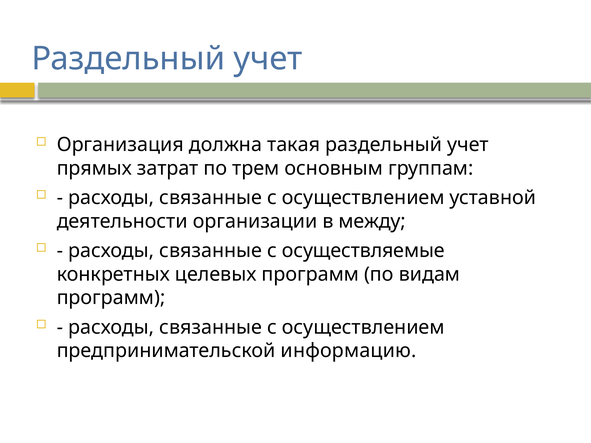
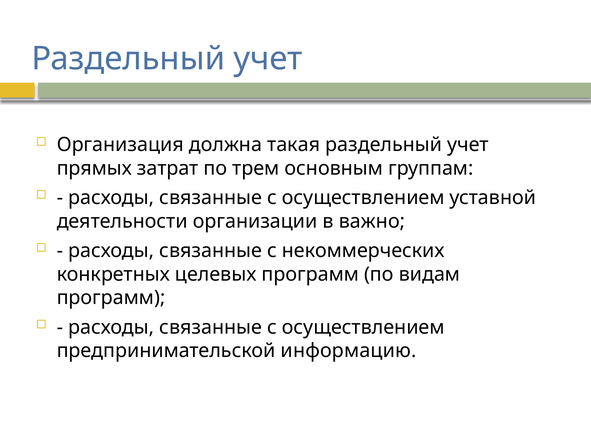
между: между -> важно (372, 221)
осуществляемые: осуществляемые -> некоммерческих (363, 251)
